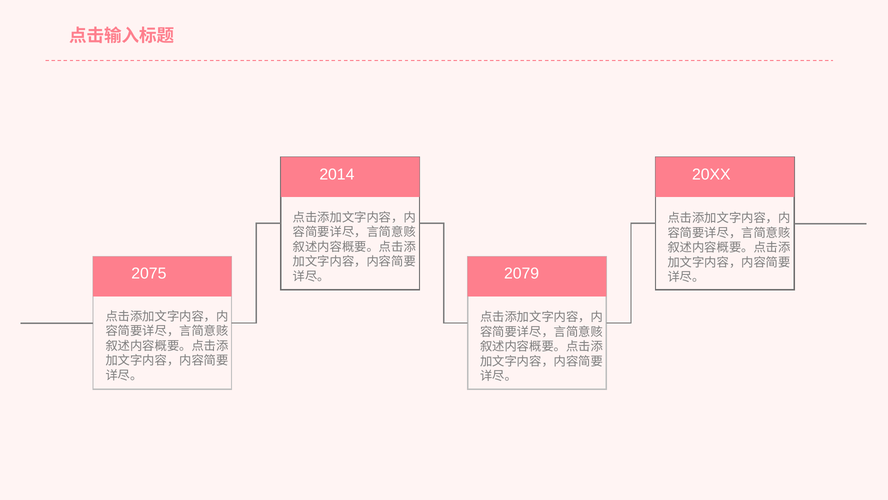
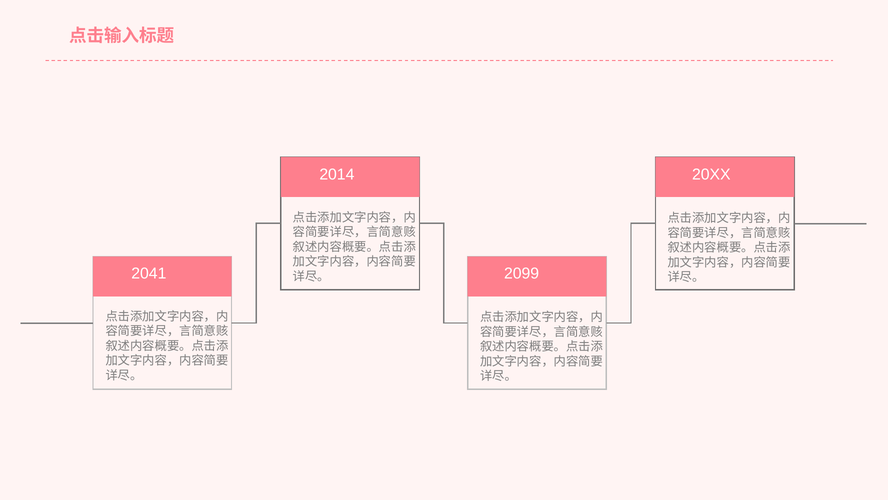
2075: 2075 -> 2041 (149, 273)
2079: 2079 -> 2099 (522, 273)
